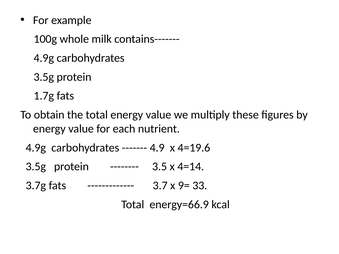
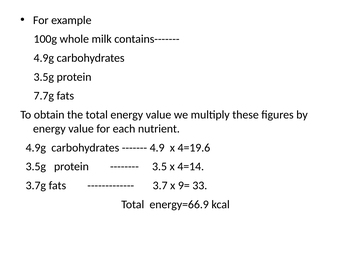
1.7g: 1.7g -> 7.7g (44, 96)
